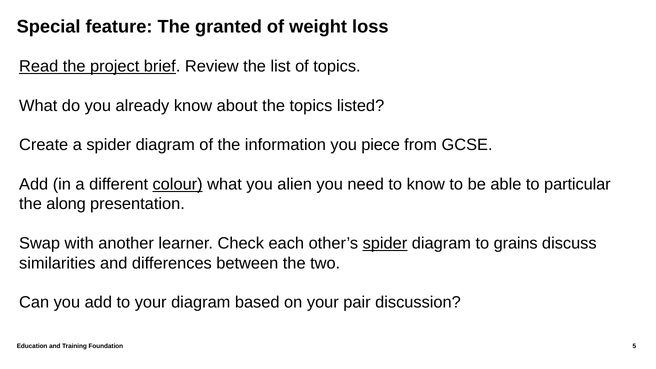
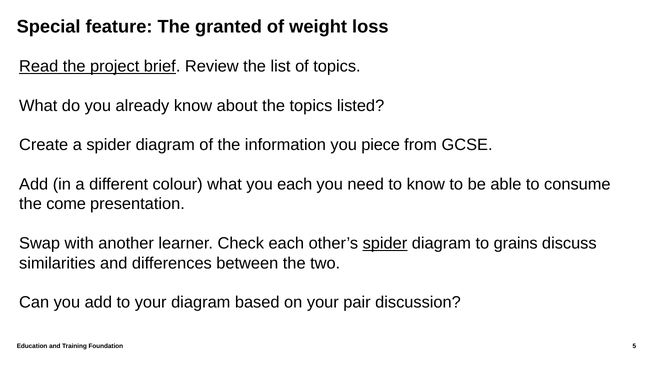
colour underline: present -> none (178, 184)
you alien: alien -> each (295, 184)
particular: particular -> consume (577, 184)
along: along -> come (66, 204)
